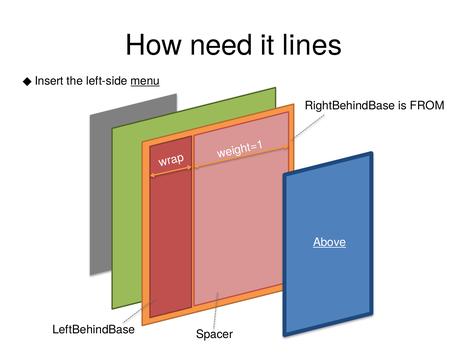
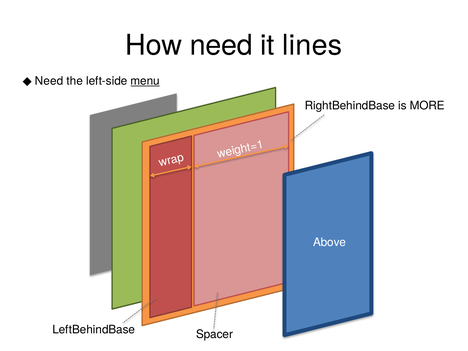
Insert: Insert -> Need (49, 81)
FROM: FROM -> MORE (427, 106)
Above underline: present -> none (330, 242)
